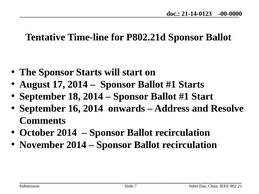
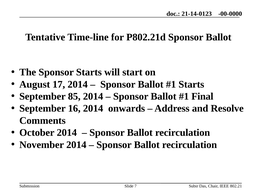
18: 18 -> 85 (74, 97)
Start: Start -> Final (202, 97)
